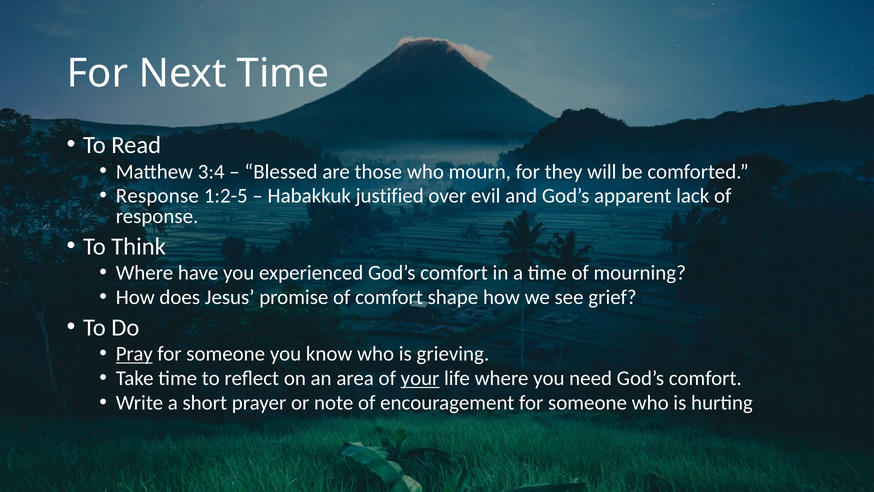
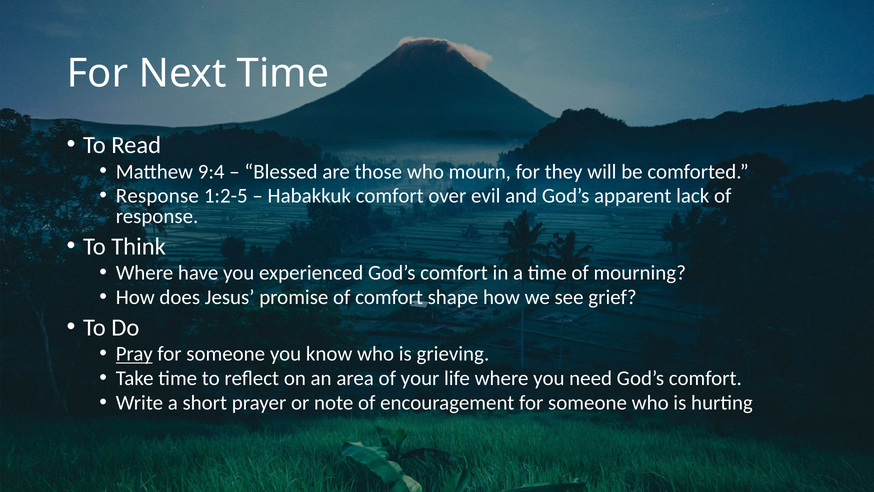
3:4: 3:4 -> 9:4 (211, 172)
Habakkuk justified: justified -> comfort (390, 196)
your underline: present -> none (420, 378)
